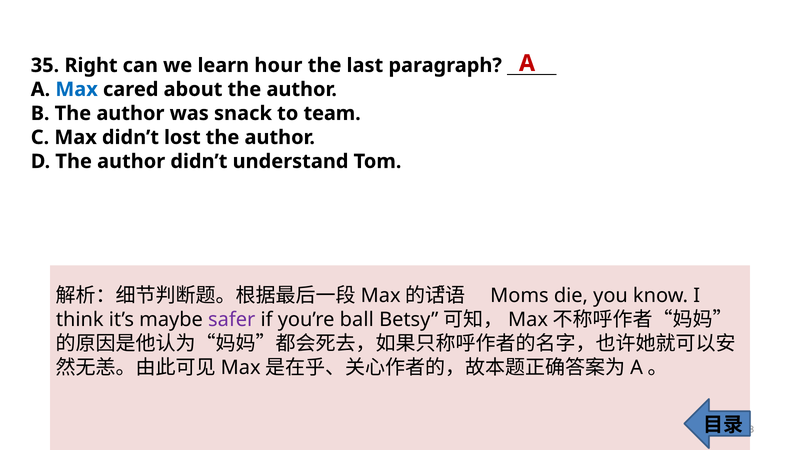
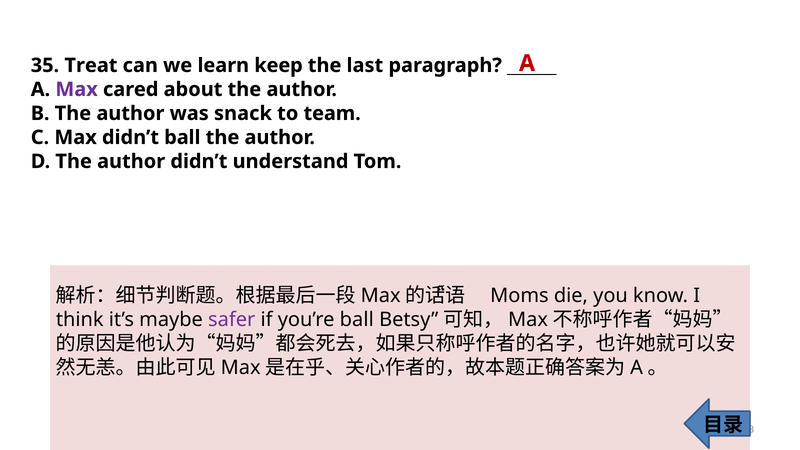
Right: Right -> Treat (91, 65)
hour: hour -> keep (279, 65)
Max colour: blue -> purple (77, 89)
didn’t lost: lost -> ball (182, 137)
